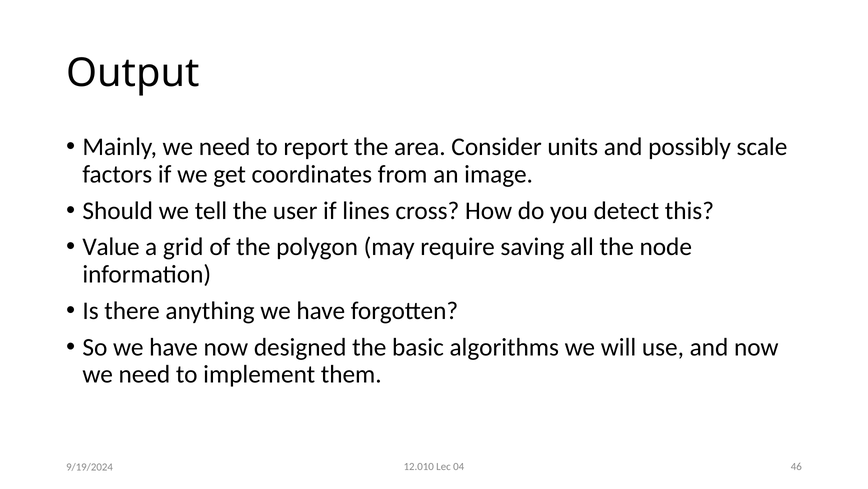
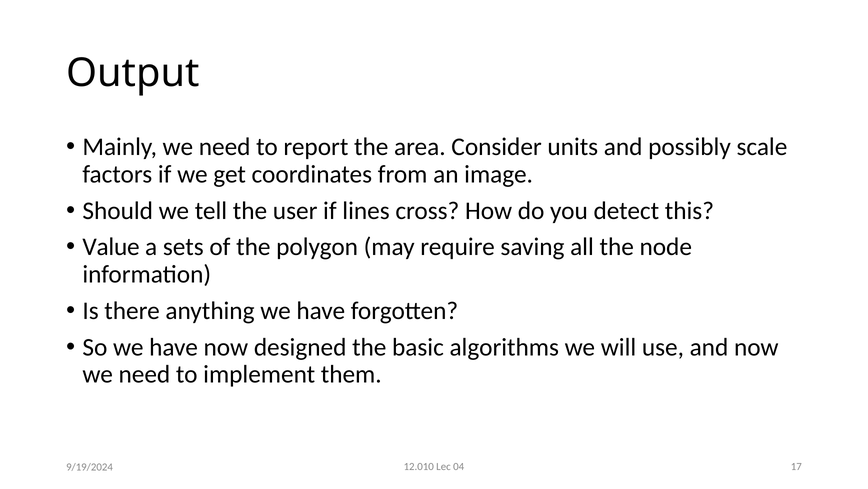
grid: grid -> sets (183, 247)
46: 46 -> 17 (796, 466)
